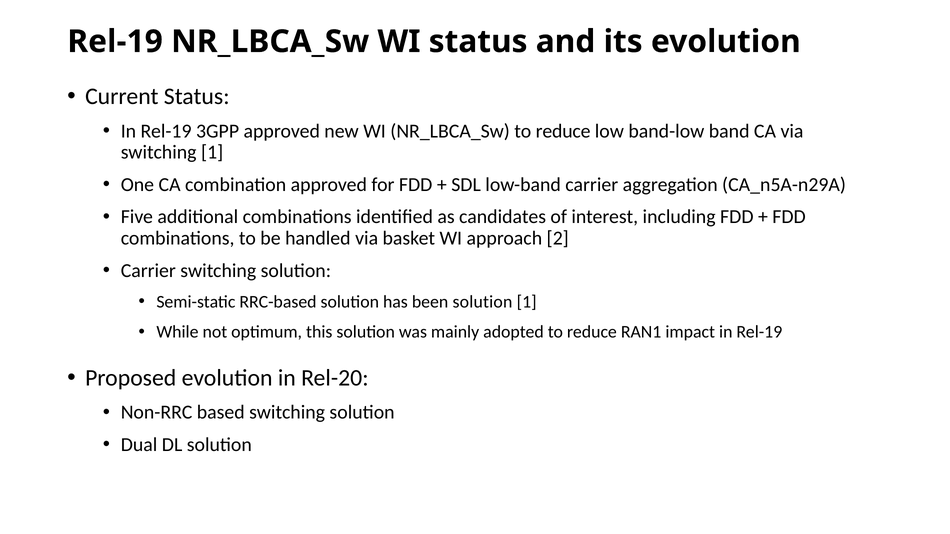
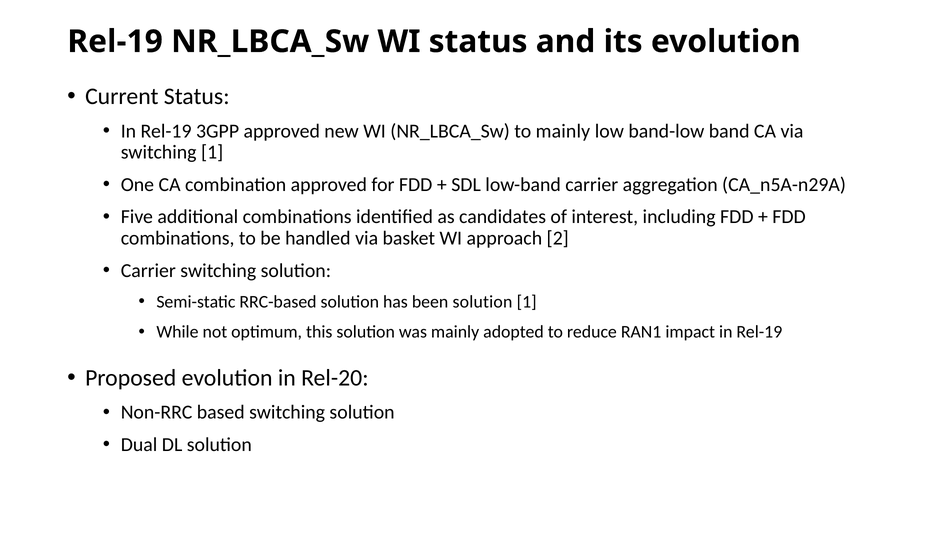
NR_LBCA_Sw to reduce: reduce -> mainly (563, 131)
